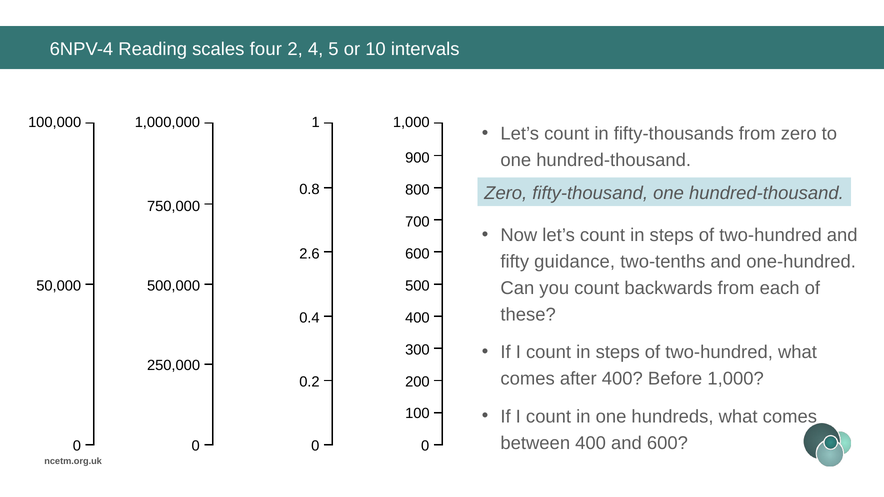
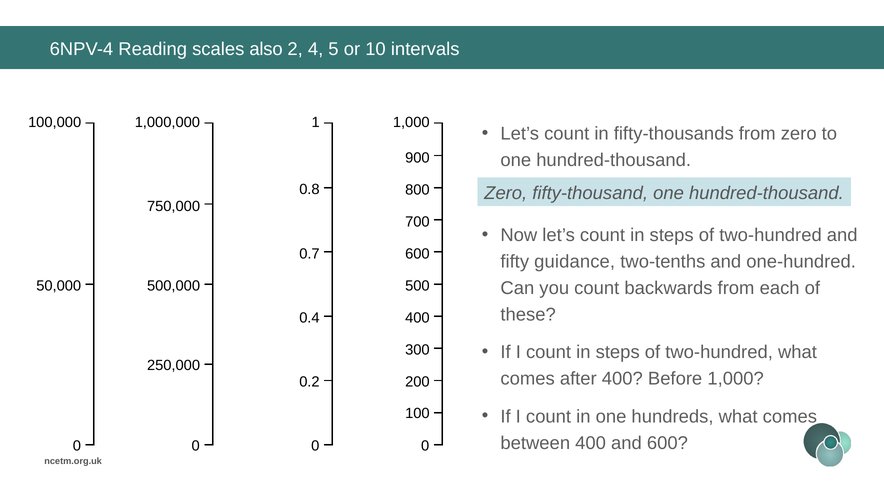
four: four -> also (266, 49)
2.6: 2.6 -> 0.7 (309, 254)
